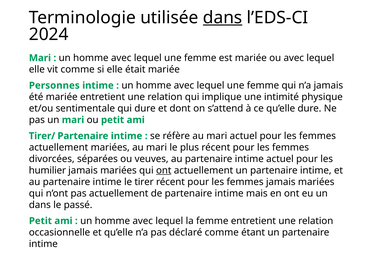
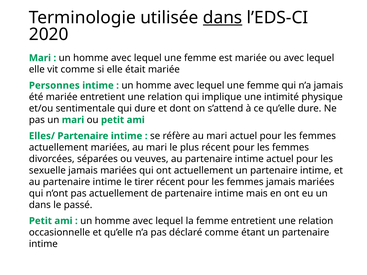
2024: 2024 -> 2020 (49, 34)
Tirer/: Tirer/ -> Elles/ (42, 136)
humilier: humilier -> sexuelle (47, 171)
ont underline: present -> none (164, 171)
